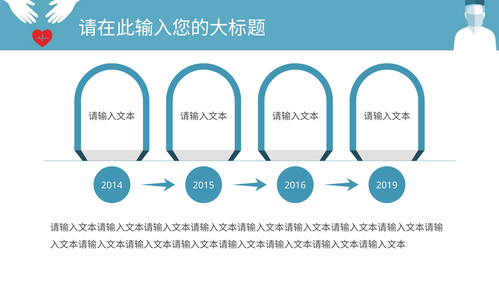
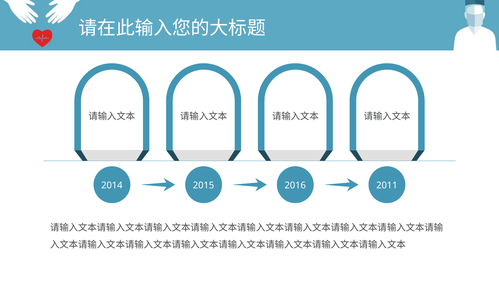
2019: 2019 -> 2011 (387, 185)
